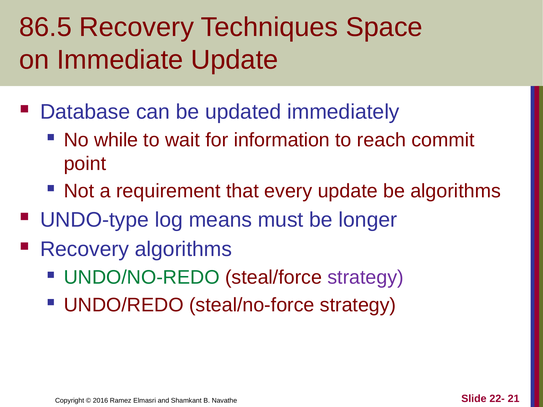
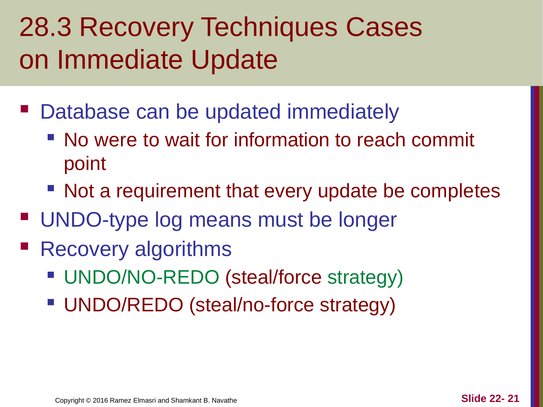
86.5: 86.5 -> 28.3 (45, 27)
Space: Space -> Cases (384, 27)
while: while -> were (116, 140)
be algorithms: algorithms -> completes (456, 191)
strategy colour: purple -> green (366, 278)
